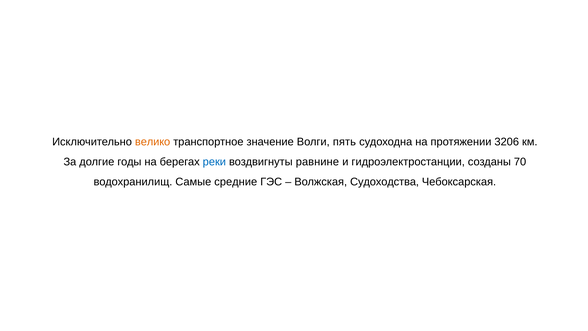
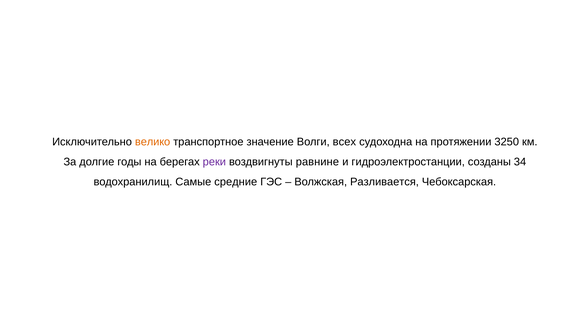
пять: пять -> всех (344, 142)
3206: 3206 -> 3250 (507, 142)
реки colour: blue -> purple (214, 162)
70: 70 -> 34 (520, 162)
Судоходства: Судоходства -> Разливается (385, 182)
